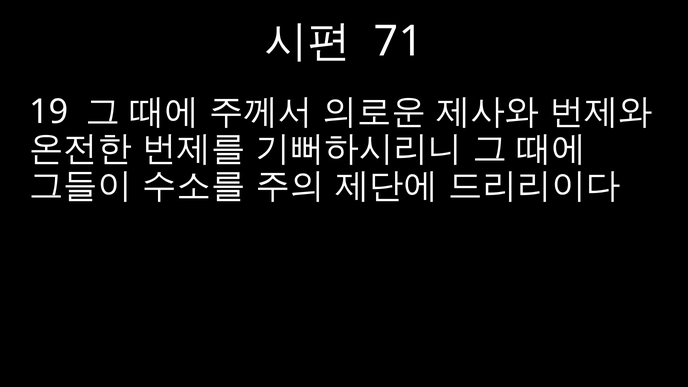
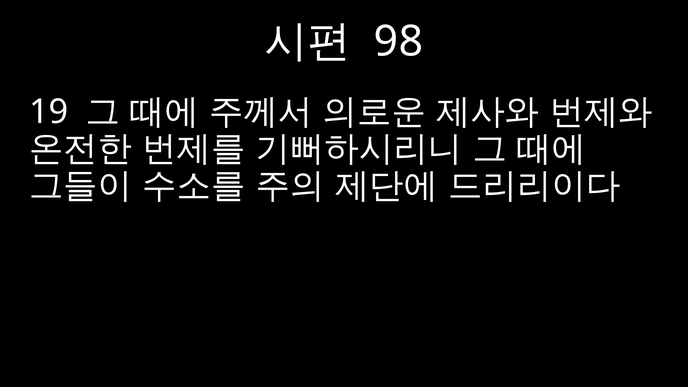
71: 71 -> 98 (399, 41)
